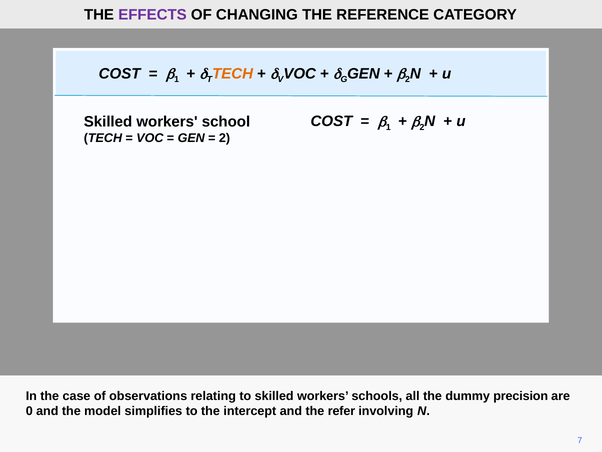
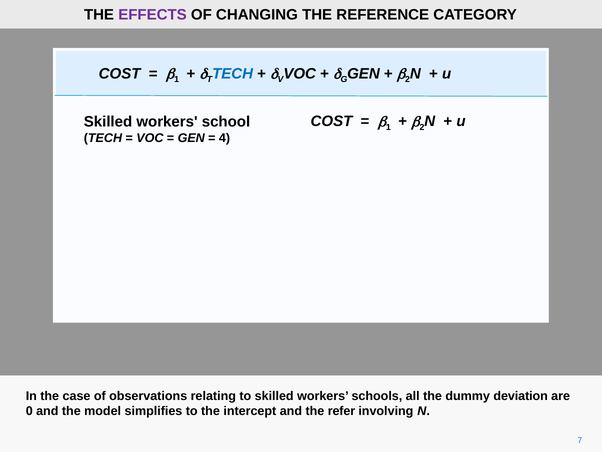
TECH colour: orange -> blue (233, 74)
2: 2 -> 4 (225, 138)
precision: precision -> deviation (521, 396)
